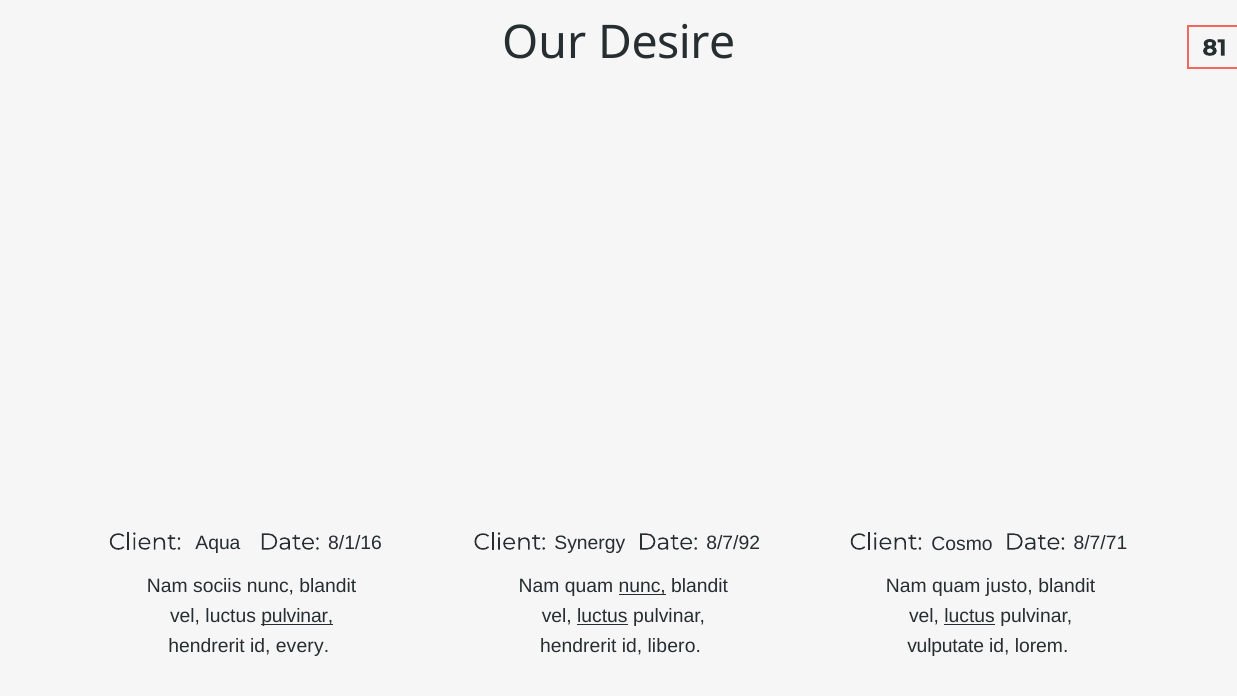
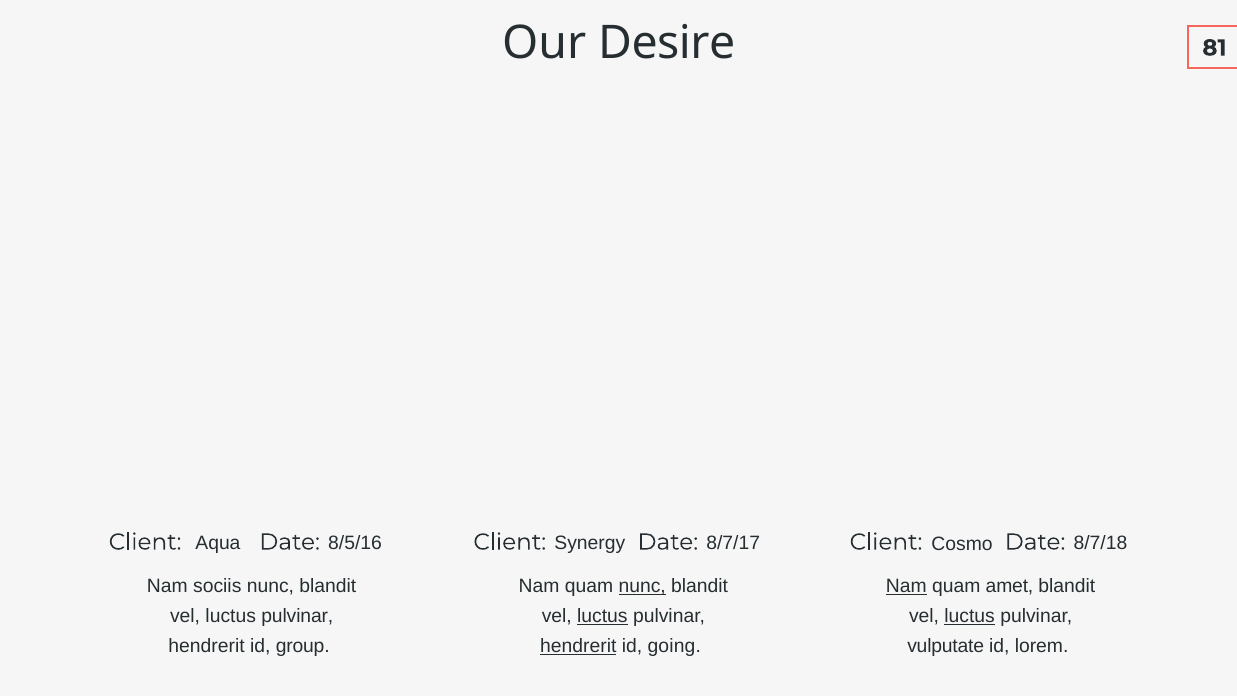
8/1/16: 8/1/16 -> 8/5/16 (355, 543)
8/7/92: 8/7/92 -> 8/7/17 (733, 543)
8/7/71: 8/7/71 -> 8/7/18 (1100, 543)
Nam underline: none -> present (906, 586)
justo: justo -> amet (1010, 586)
pulvinar underline: present -> none (297, 616)
every: every -> group (303, 646)
hendrerit underline: none -> present (578, 646)
libero: libero -> going (674, 646)
